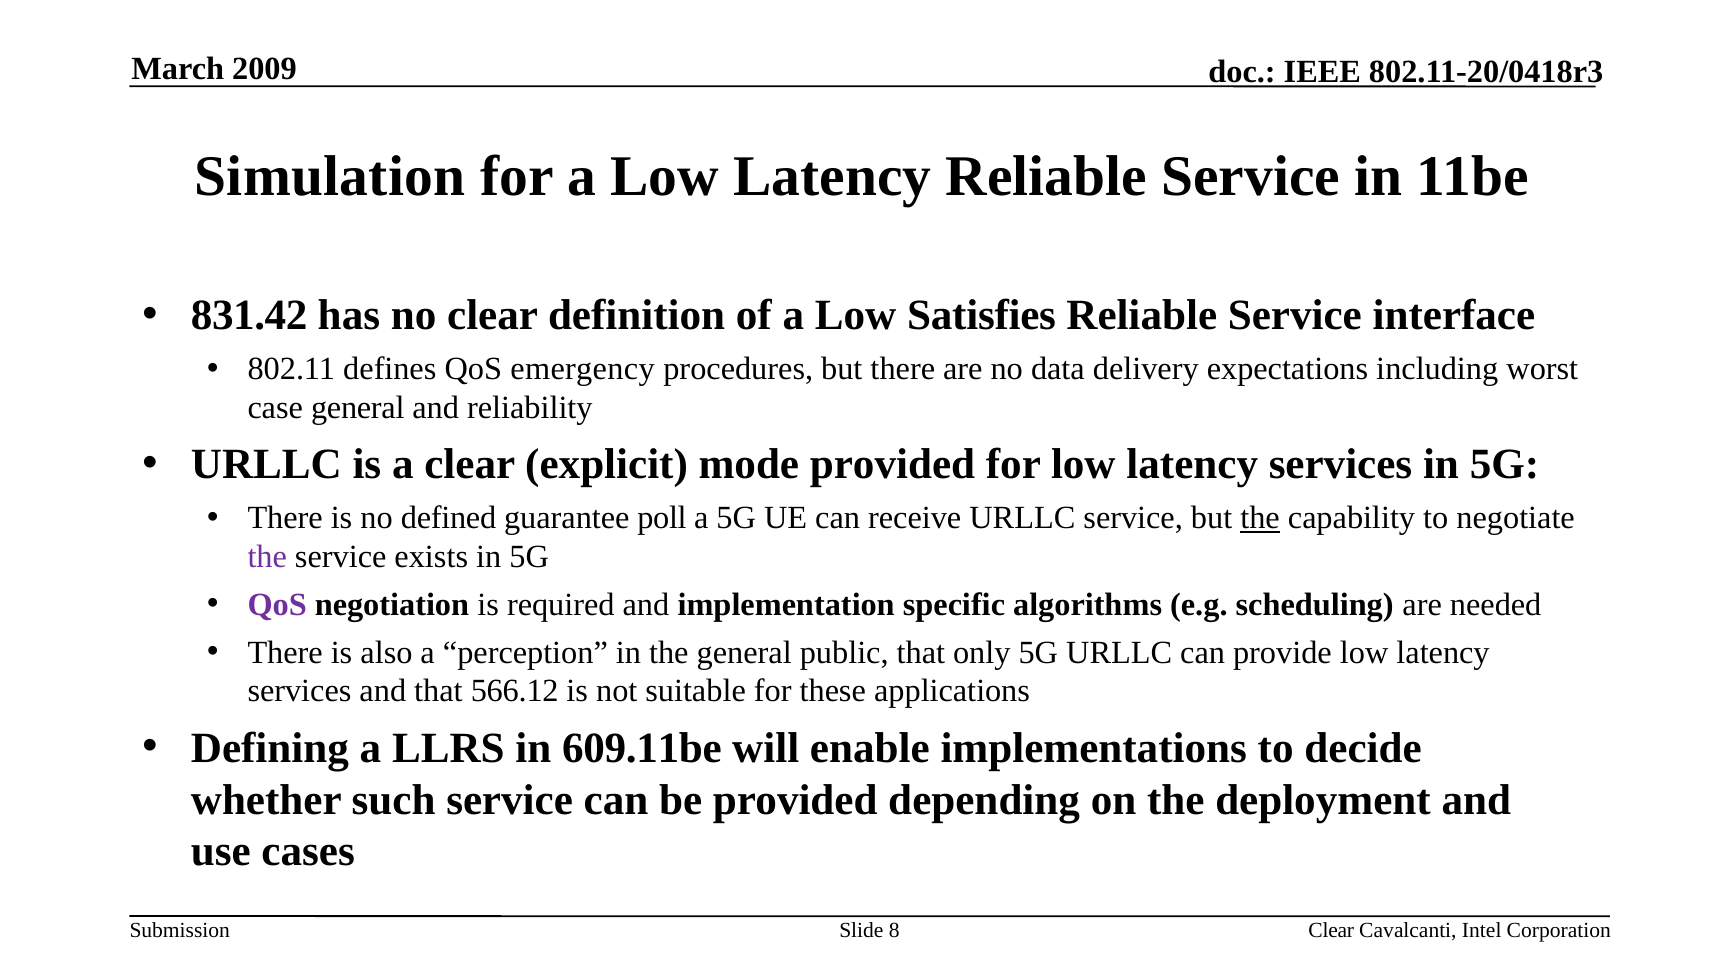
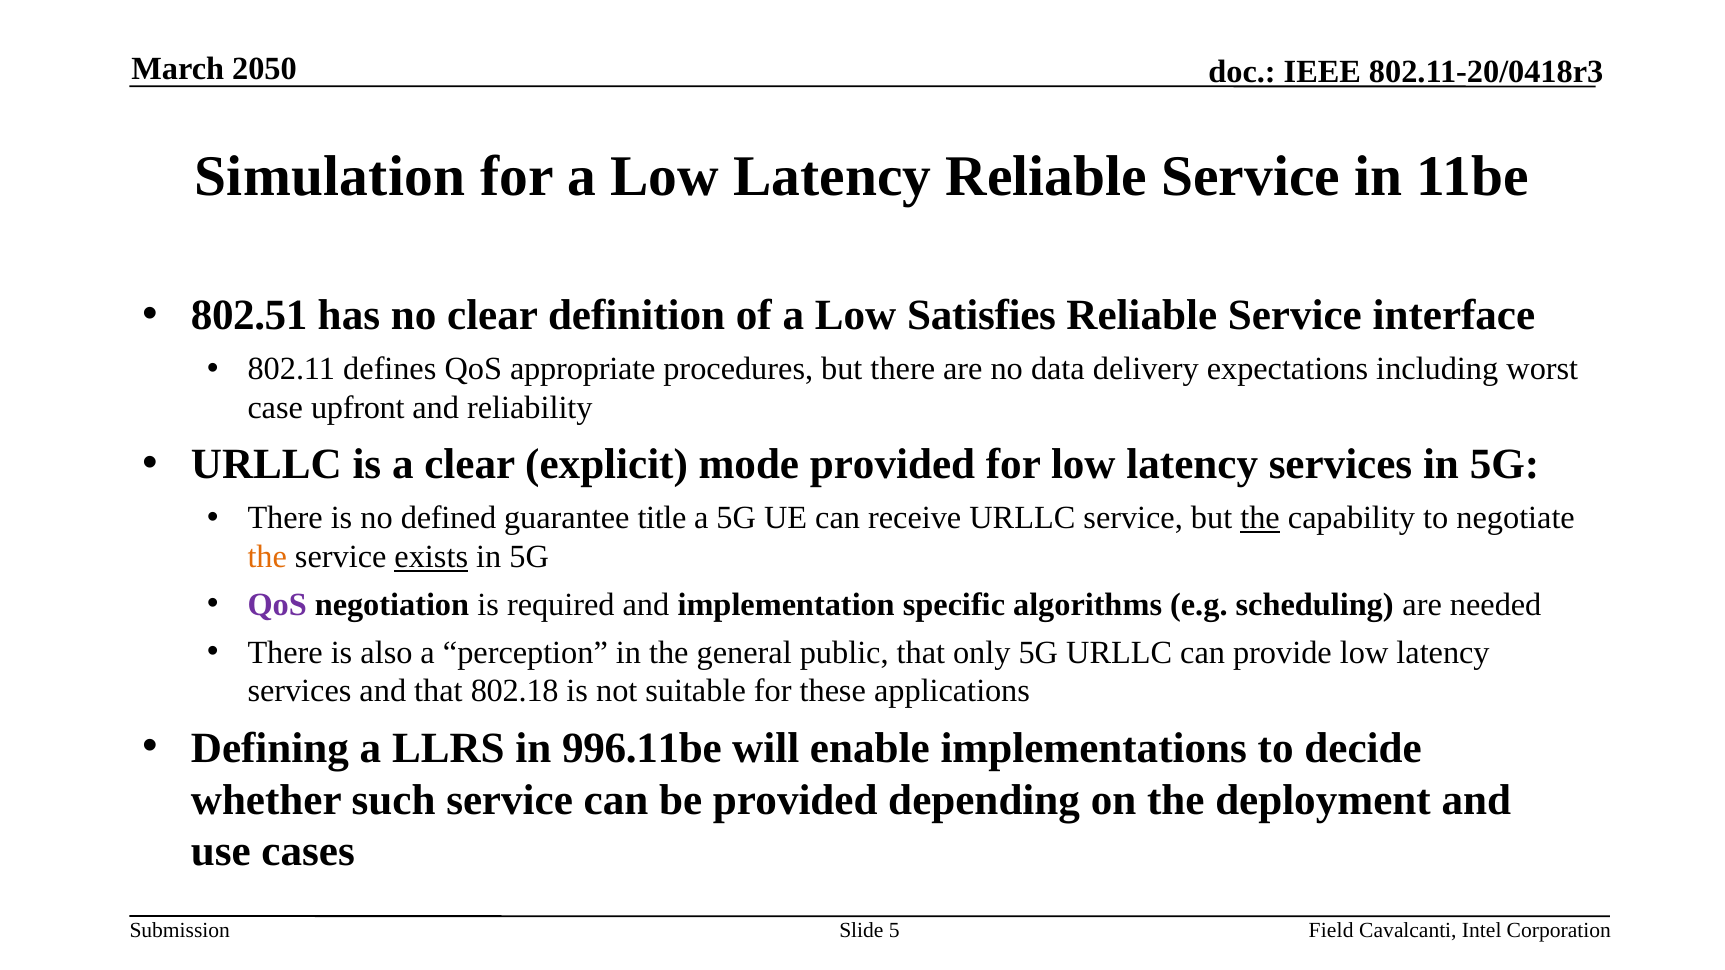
2009: 2009 -> 2050 (264, 69)
831.42: 831.42 -> 802.51 (249, 316)
emergency: emergency -> appropriate (583, 369)
case general: general -> upfront (358, 408)
poll: poll -> title (662, 518)
the colour: purple -> orange (267, 557)
exists underline: none -> present (431, 557)
566.12: 566.12 -> 802.18 (515, 692)
609.11be: 609.11be -> 996.11be (642, 748)
8: 8 -> 5 (894, 931)
Clear: Clear -> Field (1331, 931)
